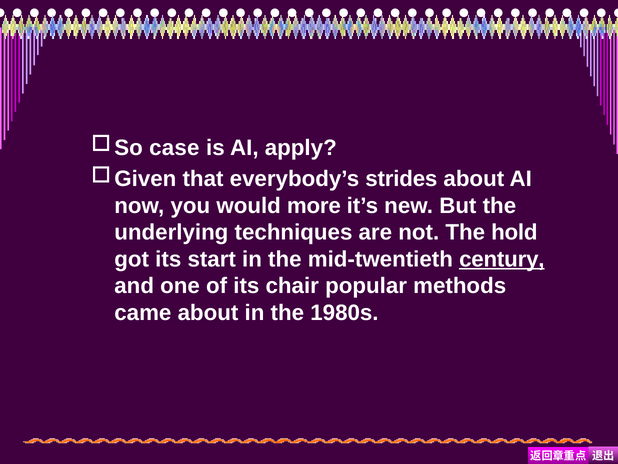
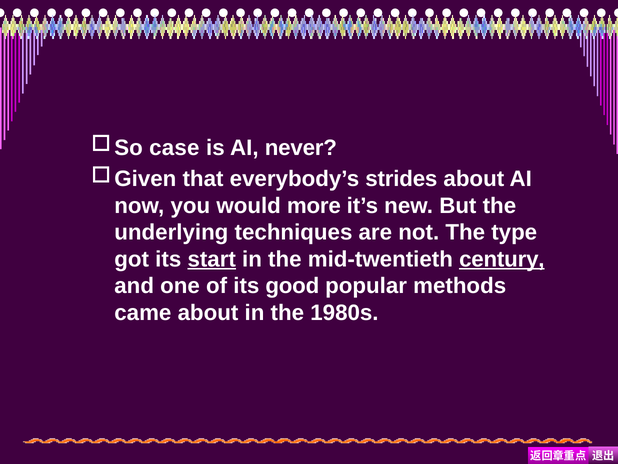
apply: apply -> never (301, 148)
hold: hold -> type (514, 232)
start underline: none -> present (212, 259)
chair: chair -> good (292, 286)
